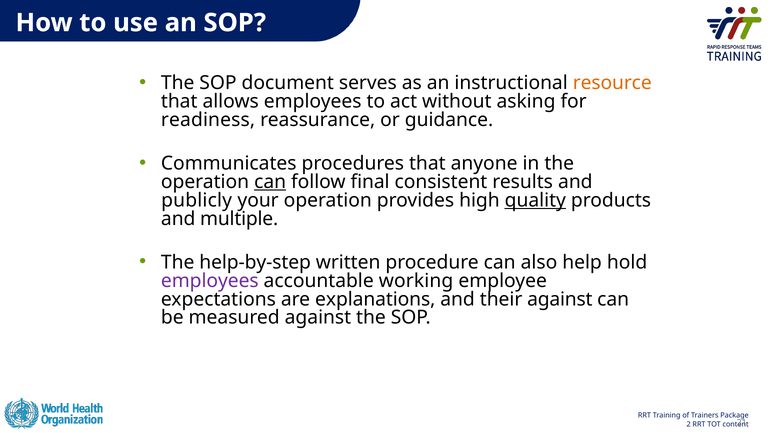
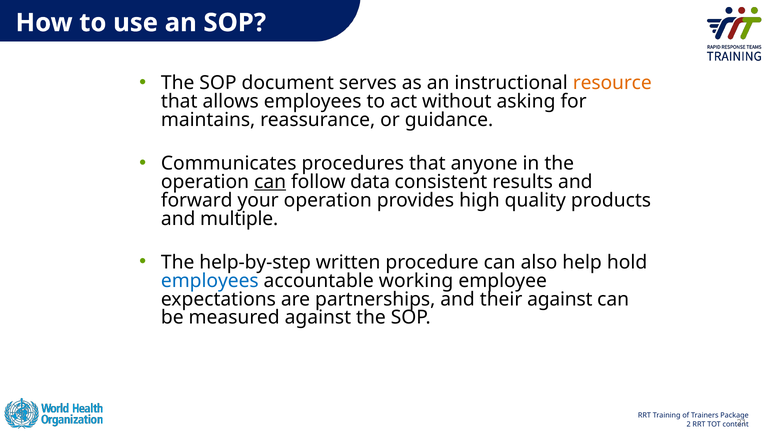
readiness: readiness -> maintains (208, 120)
final: final -> data (370, 182)
publicly: publicly -> forward (197, 200)
quality underline: present -> none (535, 200)
employees colour: purple -> blue (210, 281)
explanations: explanations -> partnerships (375, 299)
